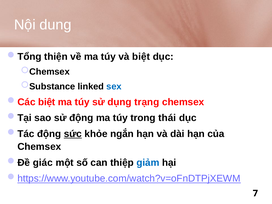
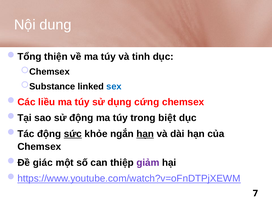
và biệt: biệt -> tinh (141, 57)
biệt: biệt -> liều (47, 102)
trạng: trạng -> cứng (147, 102)
thái: thái -> biệt (167, 118)
hạn underline: none -> present (145, 134)
giảm colour: blue -> purple (148, 163)
